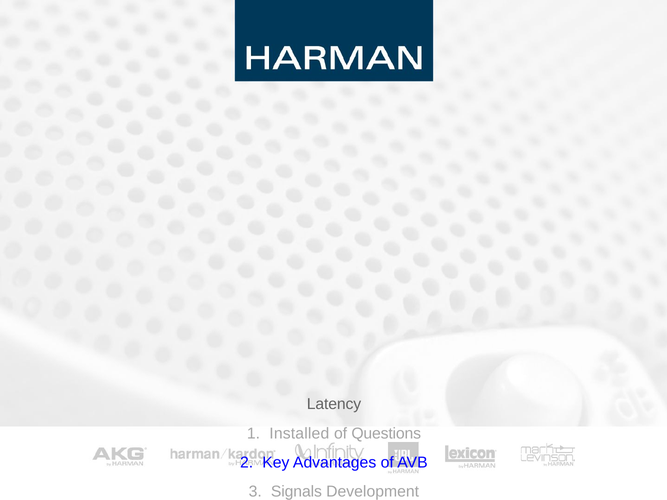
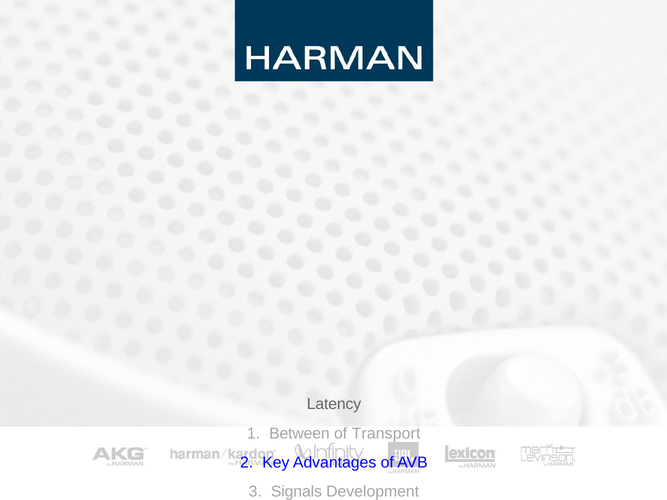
Installed: Installed -> Between (299, 434)
of Questions: Questions -> Transport (386, 434)
